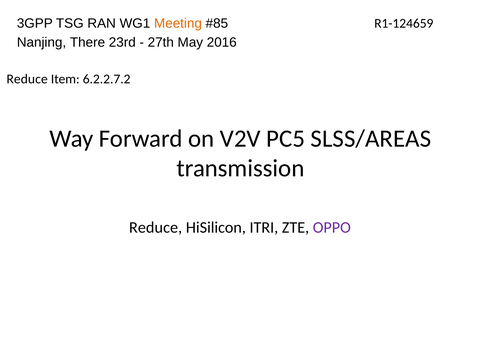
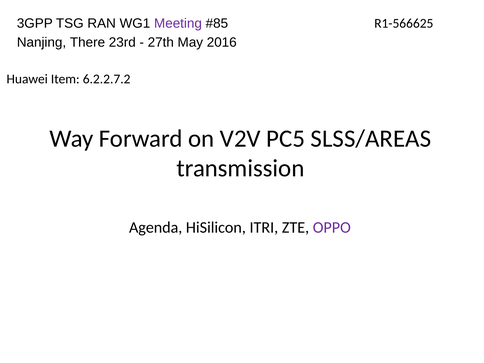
Meeting colour: orange -> purple (178, 23)
R1-124659: R1-124659 -> R1-566625 (404, 23)
Reduce: Reduce -> Huawei (27, 79)
Reduce: Reduce -> Agenda (156, 227)
